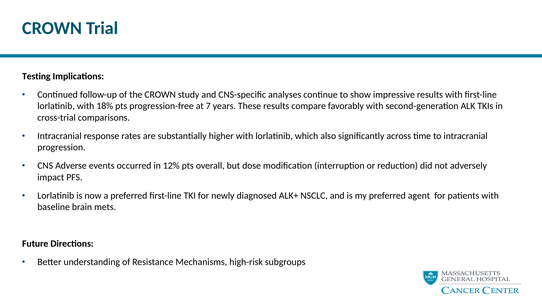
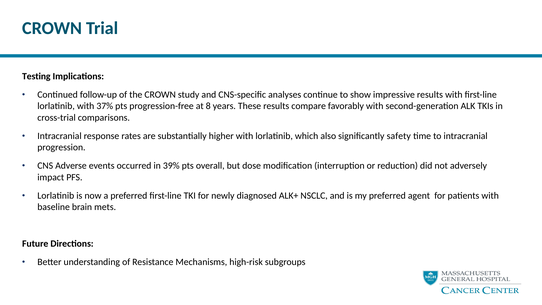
18%: 18% -> 37% (105, 106)
7: 7 -> 8 (208, 106)
across: across -> safety (399, 136)
12%: 12% -> 39% (171, 166)
